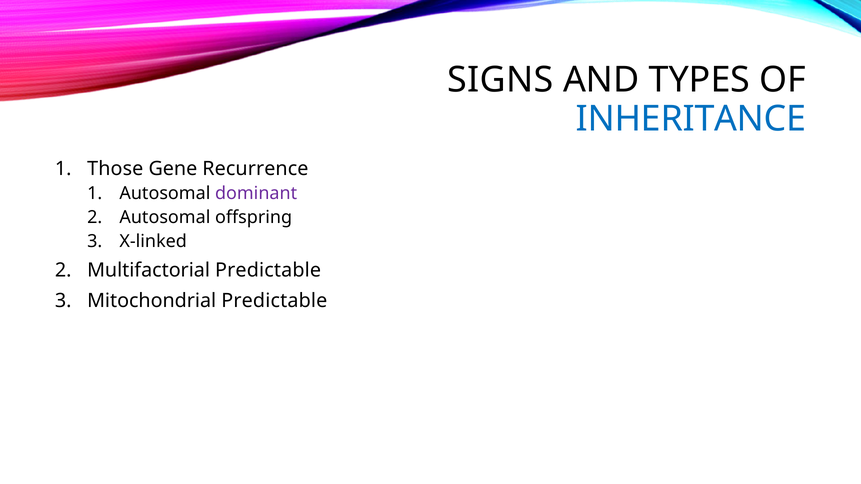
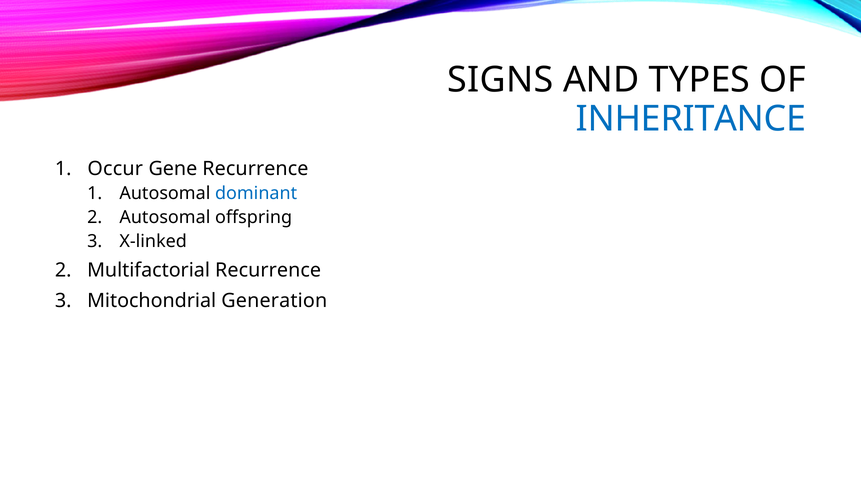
Those: Those -> Occur (115, 169)
dominant colour: purple -> blue (256, 194)
Multifactorial Predictable: Predictable -> Recurrence (268, 271)
Mitochondrial Predictable: Predictable -> Generation (274, 301)
